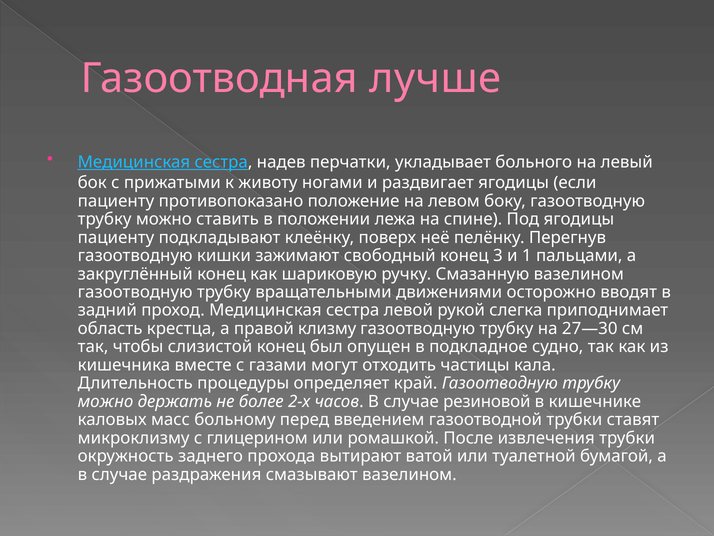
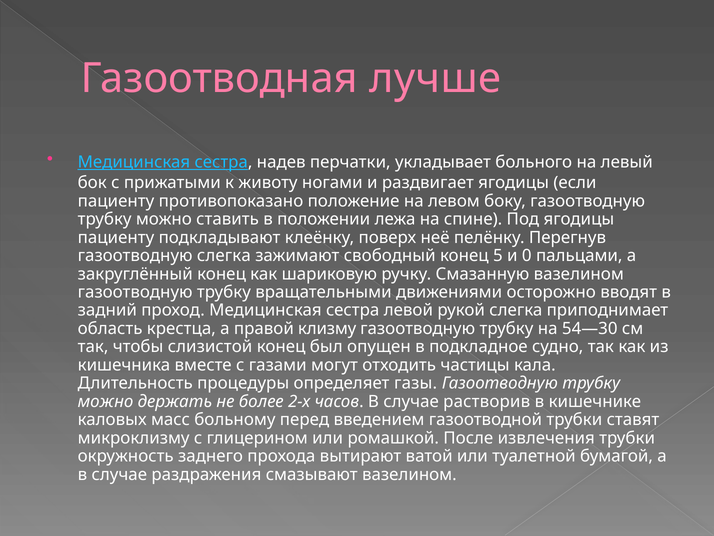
газоотводную кишки: кишки -> слегка (224, 255)
3: 3 -> 5 (498, 255)
1: 1 -> 0 (527, 255)
27—30: 27—30 -> 54—30 (590, 328)
край: край -> газы (416, 383)
резиновой: резиновой -> растворив (487, 401)
